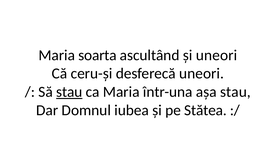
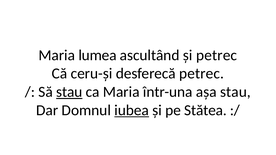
soarta: soarta -> lumea (97, 55)
și uneori: uneori -> petrec (217, 55)
desferecă uneori: uneori -> petrec (202, 74)
iubea underline: none -> present (132, 110)
